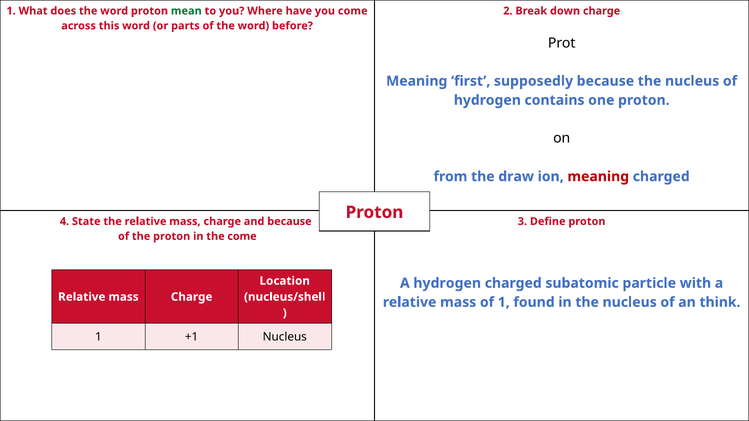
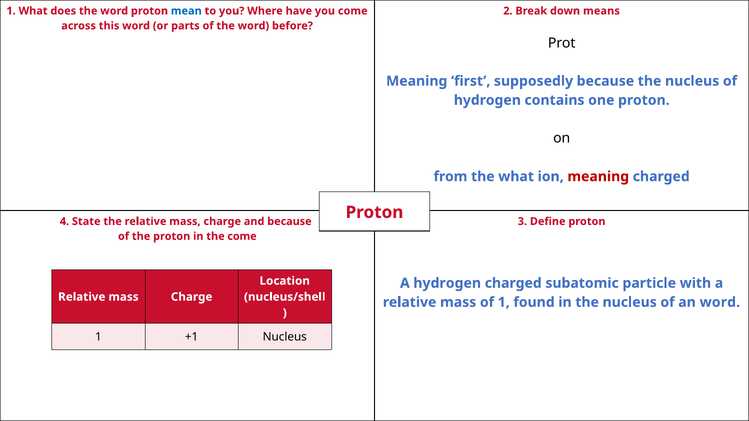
mean colour: green -> blue (186, 11)
down charge: charge -> means (601, 11)
the draw: draw -> what (516, 177)
an think: think -> word (720, 302)
